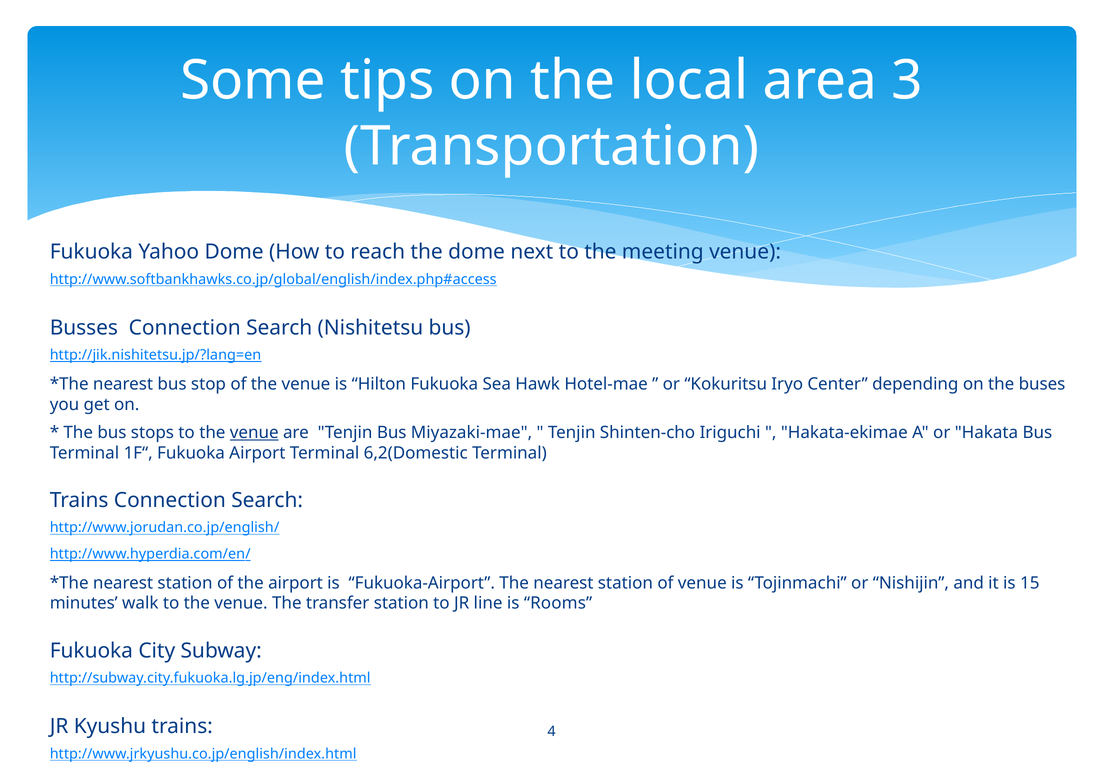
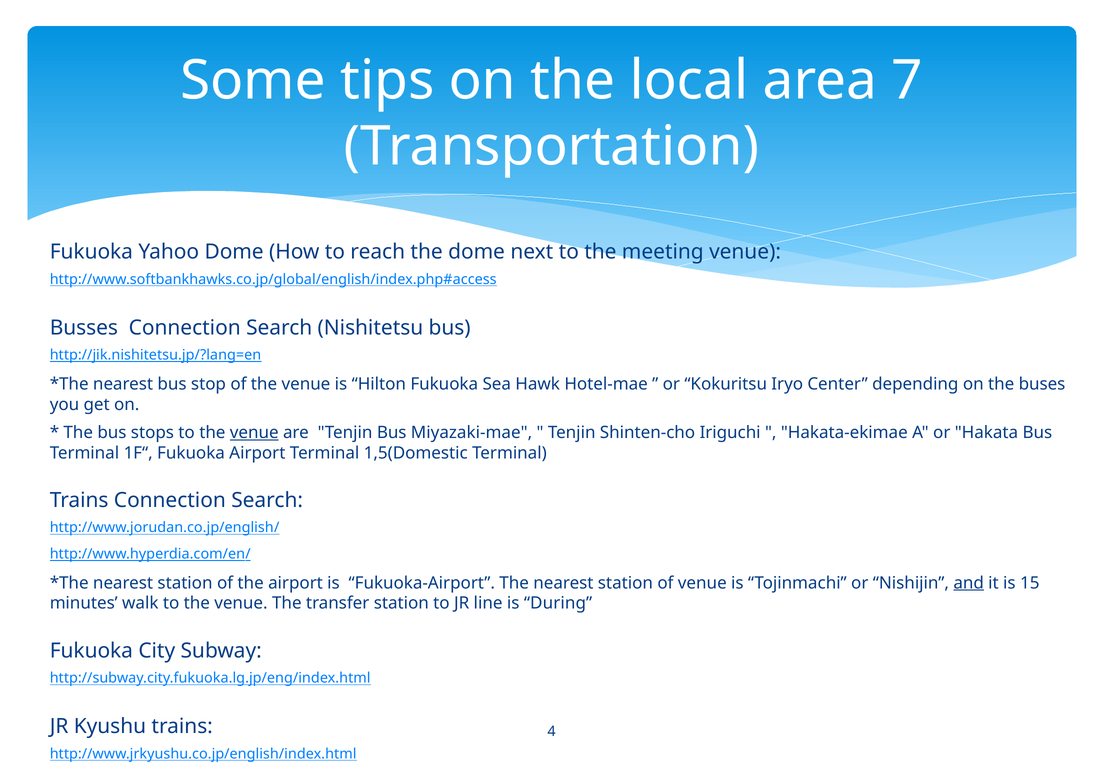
3: 3 -> 7 (907, 81)
6,2(Domestic: 6,2(Domestic -> 1,5(Domestic (416, 453)
and underline: none -> present (969, 583)
Rooms: Rooms -> During (558, 603)
